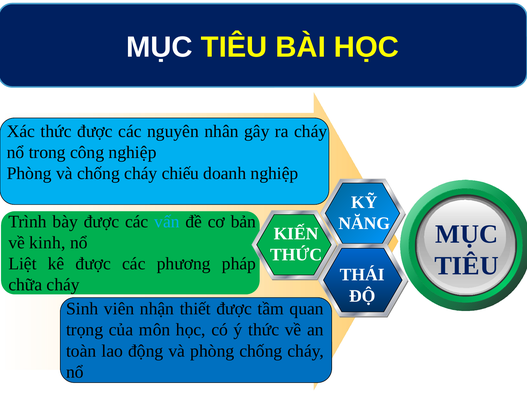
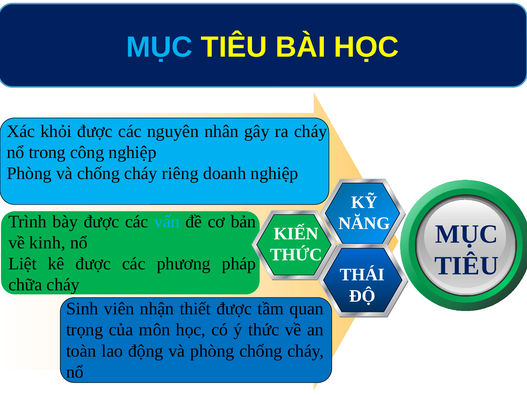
MỤC colour: white -> light blue (160, 47)
Xác thức: thức -> khỏi (56, 131)
chiếu: chiếu -> riêng (180, 174)
